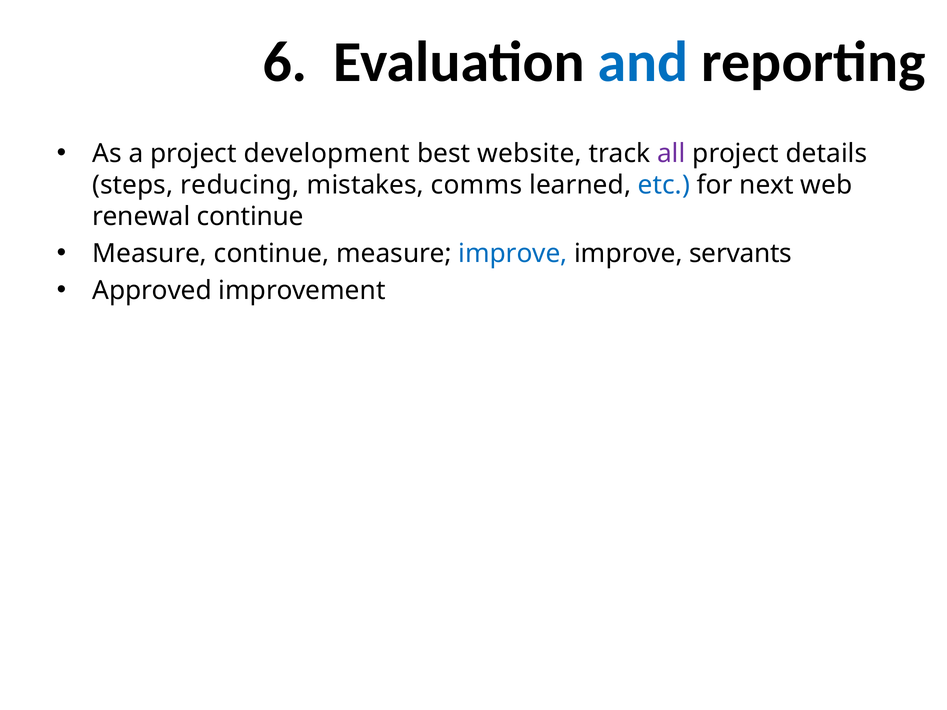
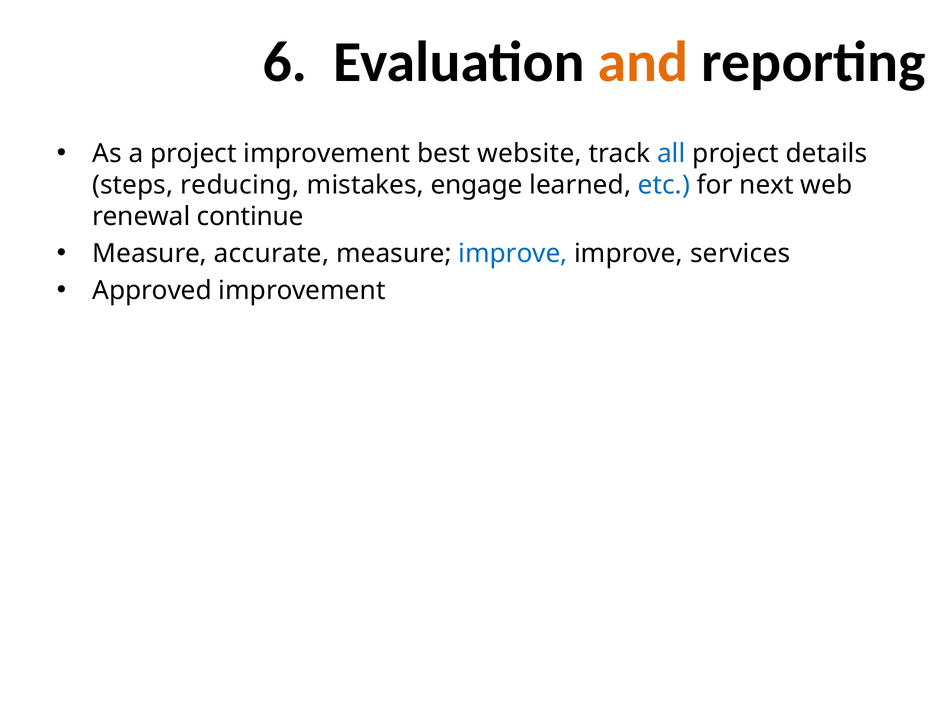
and colour: blue -> orange (643, 62)
project development: development -> improvement (327, 154)
all colour: purple -> blue (671, 154)
comms: comms -> engage (477, 185)
Measure continue: continue -> accurate (271, 254)
servants: servants -> services (740, 254)
